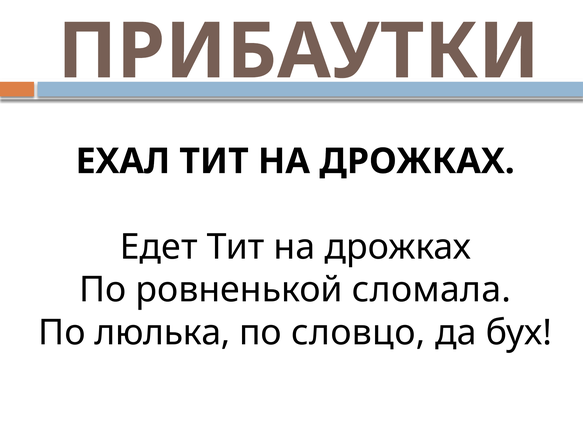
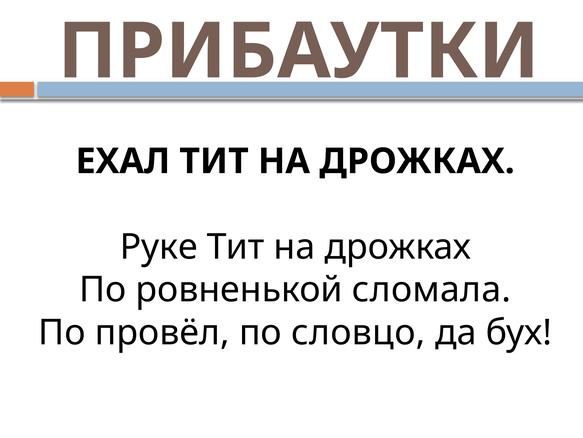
Едет: Едет -> Руке (159, 247)
люлька: люлька -> провёл (162, 332)
